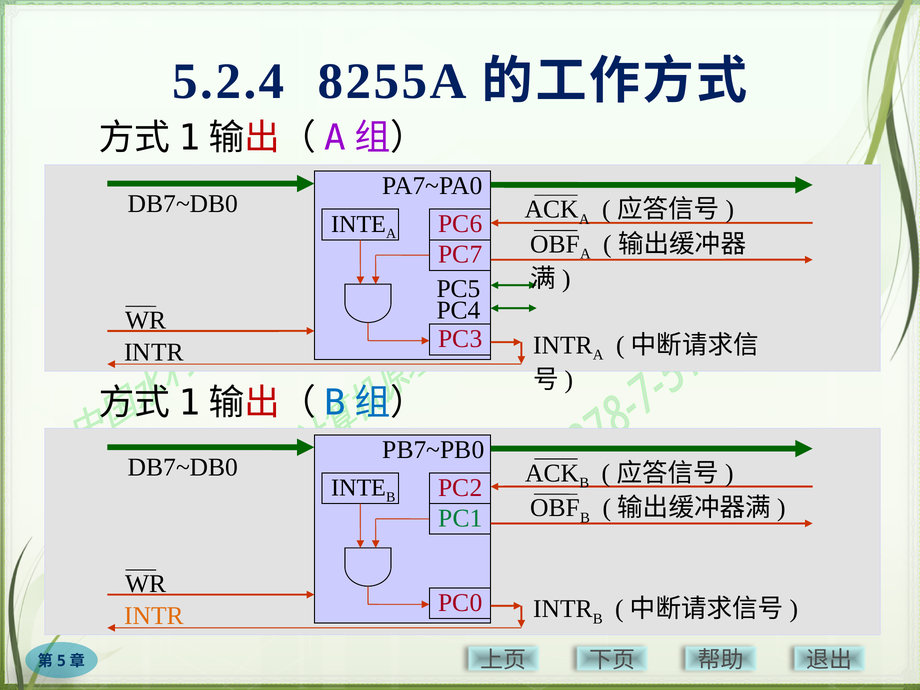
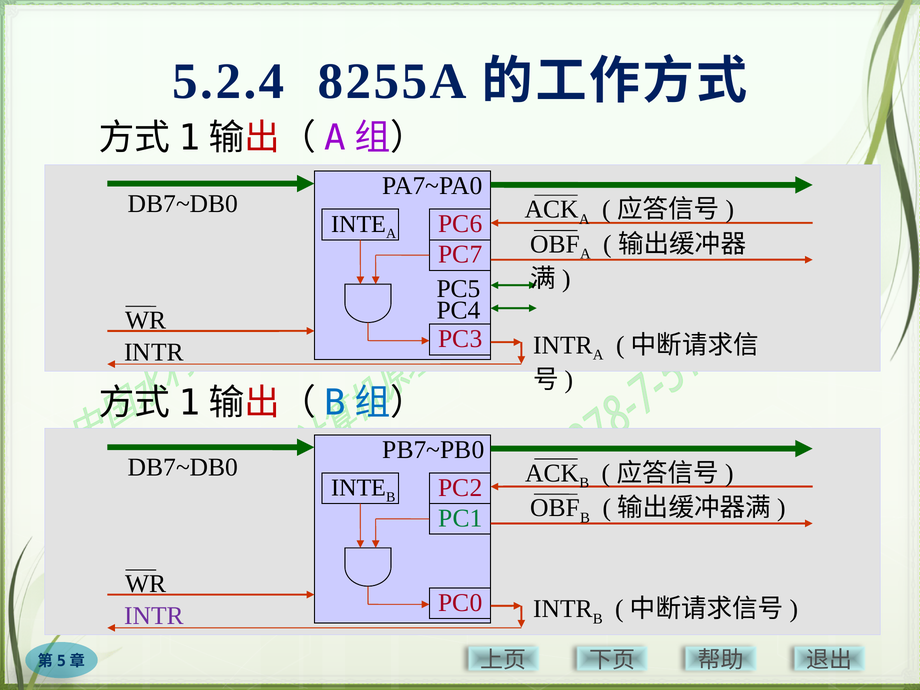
INTR colour: orange -> purple (154, 616)
